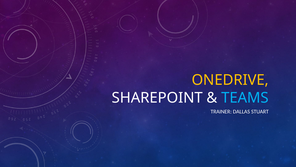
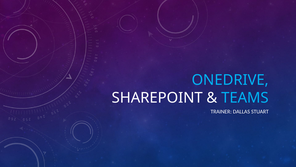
ONEDRIVE colour: yellow -> light blue (230, 80)
